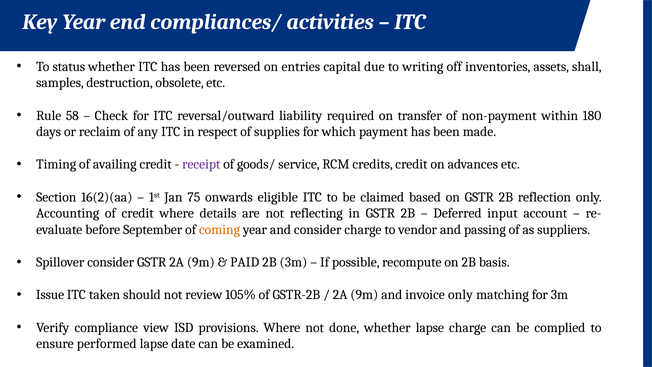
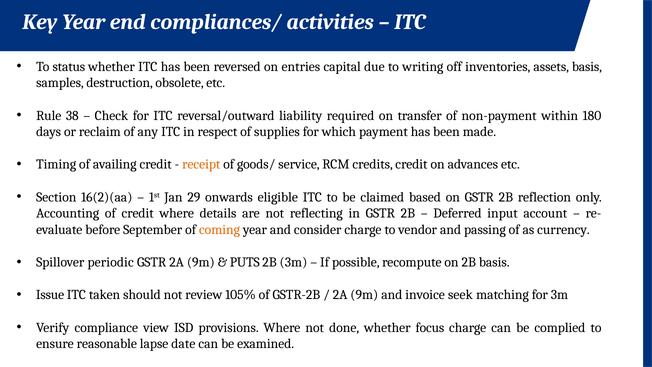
assets shall: shall -> basis (587, 67)
58: 58 -> 38 (72, 115)
receipt colour: purple -> orange (201, 164)
75: 75 -> 29 (194, 197)
suppliers: suppliers -> currency (564, 230)
Spillover consider: consider -> periodic (111, 262)
PAID: PAID -> PUTS (245, 262)
invoice only: only -> seek (460, 295)
whether lapse: lapse -> focus (430, 327)
performed: performed -> reasonable (107, 344)
